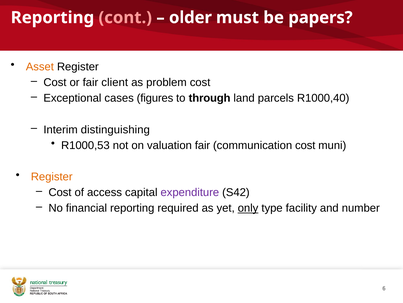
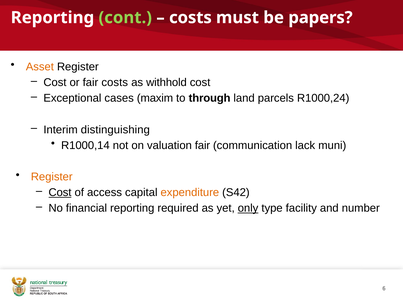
cont colour: pink -> light green (125, 18)
older: older -> costs (190, 18)
fair client: client -> costs (115, 82)
problem: problem -> withhold (167, 82)
figures: figures -> maxim (155, 98)
R1000,40: R1000,40 -> R1000,24 (323, 98)
R1000,53: R1000,53 -> R1000,14 (85, 145)
communication cost: cost -> lack (305, 145)
Cost underline: none -> present (60, 192)
expenditure colour: purple -> orange (190, 192)
